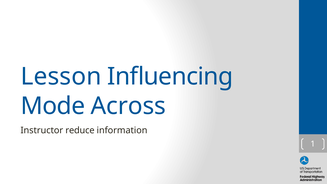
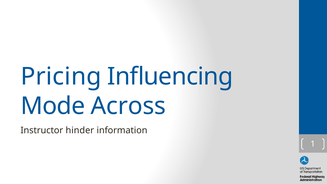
Lesson: Lesson -> Pricing (61, 77)
reduce: reduce -> hinder (80, 130)
